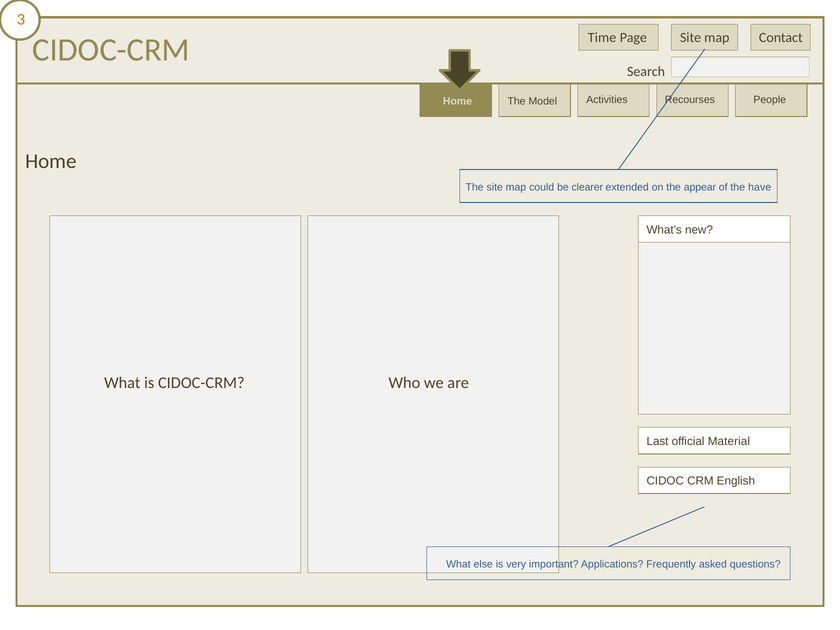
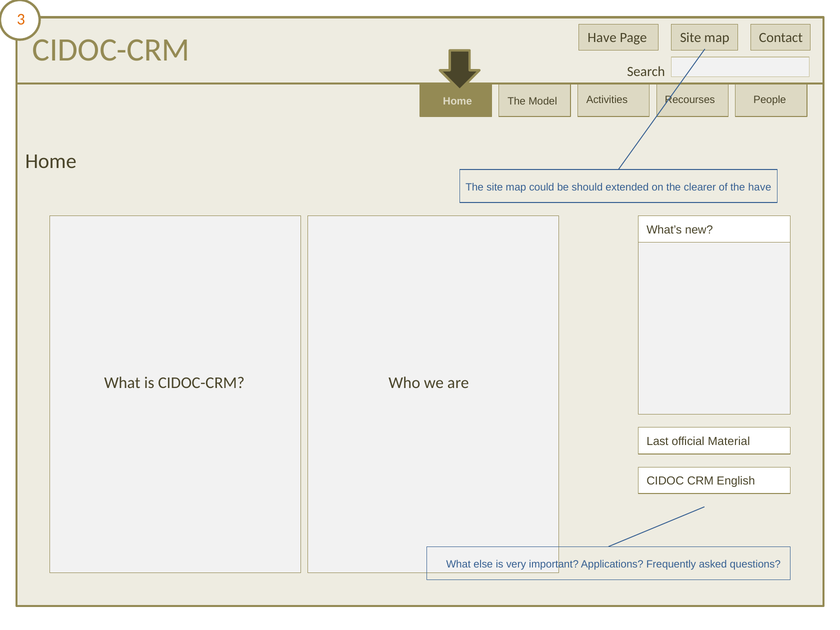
Time: Time -> Have (602, 37)
clearer: clearer -> should (587, 187)
appear: appear -> clearer (700, 187)
